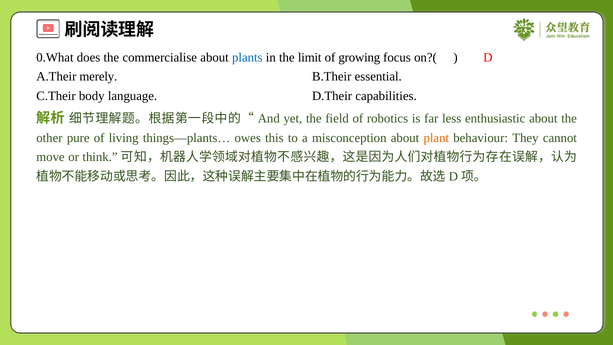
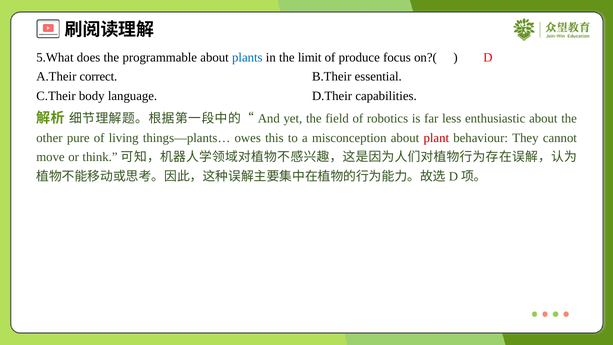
0.What: 0.What -> 5.What (55, 57)
commercialise: commercialise -> programmable (160, 57)
growing: growing -> produce (359, 57)
merely: merely -> correct (98, 77)
plant colour: orange -> red (436, 138)
